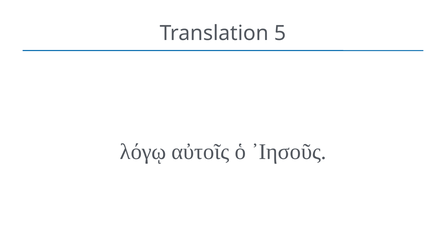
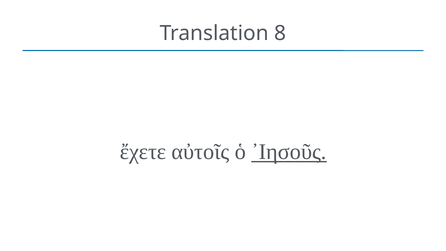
5: 5 -> 8 (280, 33)
λόγῳ: λόγῳ -> ἔχετε (143, 152)
᾽Ιησοῦς underline: none -> present (289, 152)
